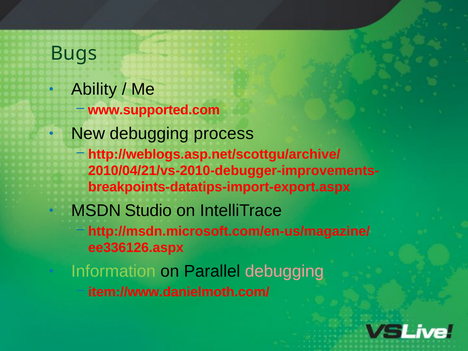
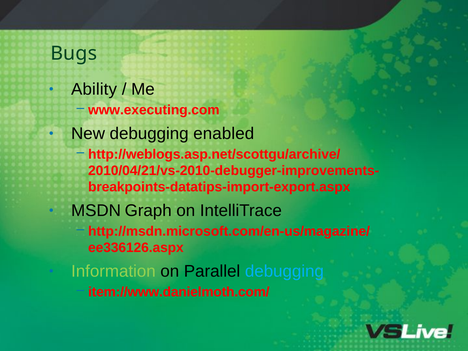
www.supported.com: www.supported.com -> www.executing.com (154, 110)
process: process -> enabled (224, 134)
Studio: Studio -> Graph (148, 211)
debugging colour: pink -> light blue (284, 271)
